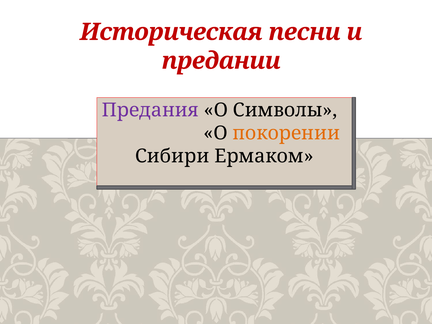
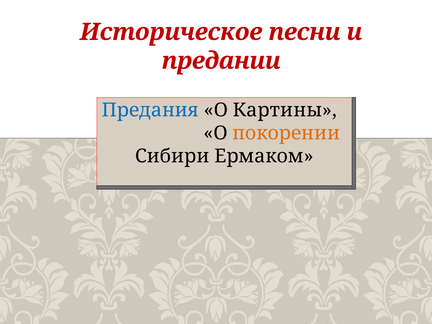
Историческая: Историческая -> Историческое (171, 32)
Предания colour: purple -> blue (150, 110)
Символы: Символы -> Картины (285, 110)
